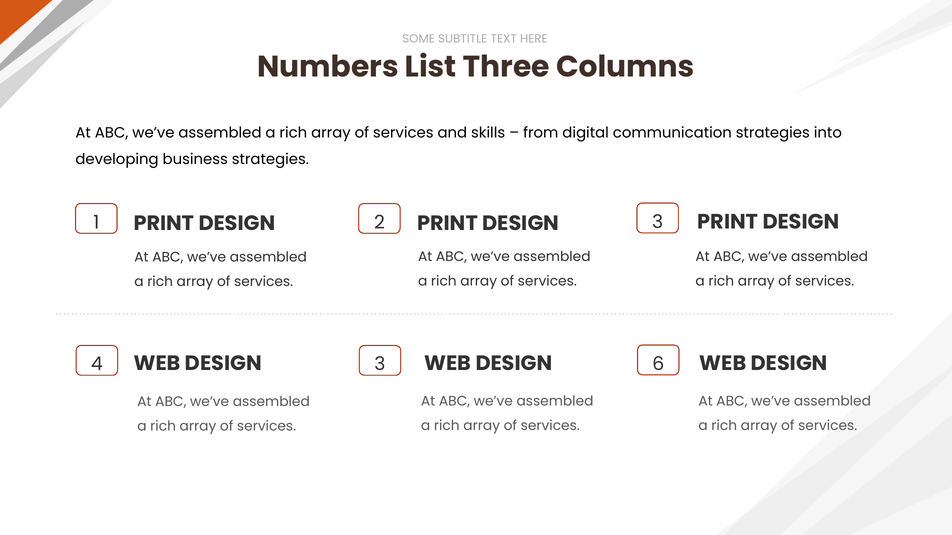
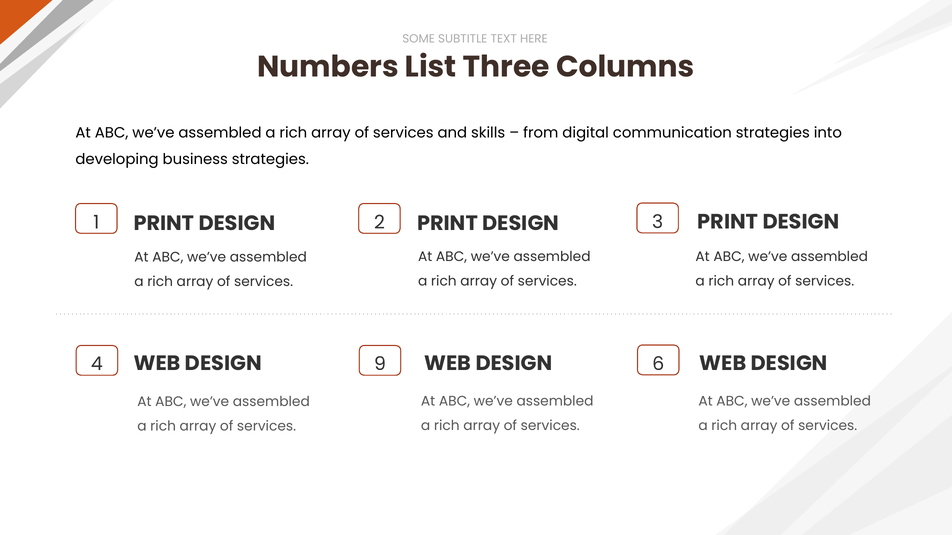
4 3: 3 -> 9 (380, 365)
